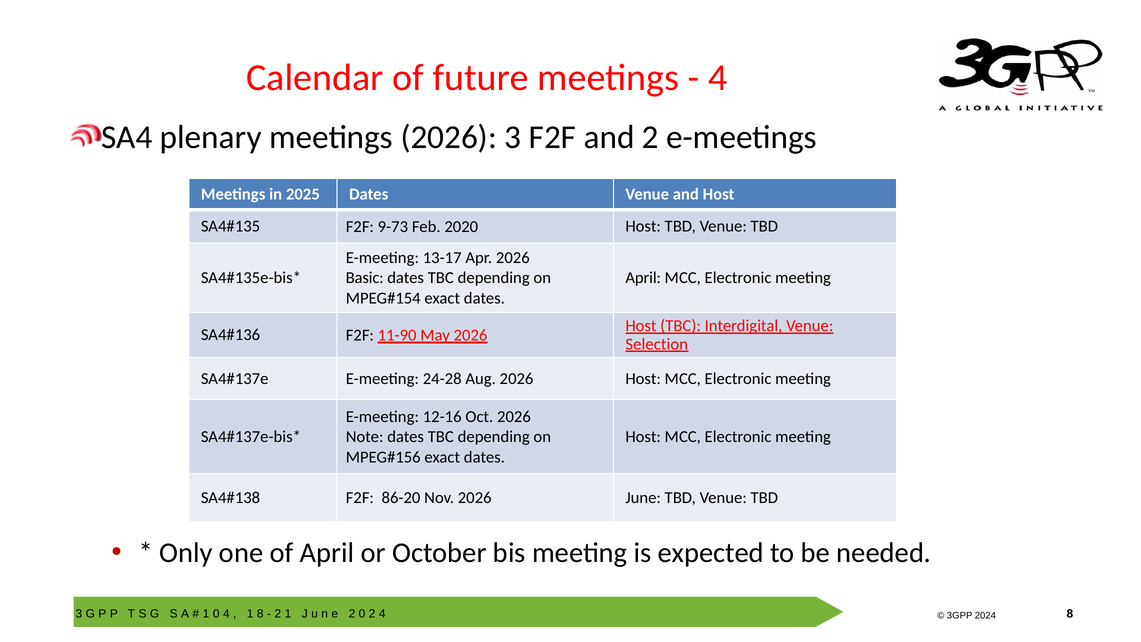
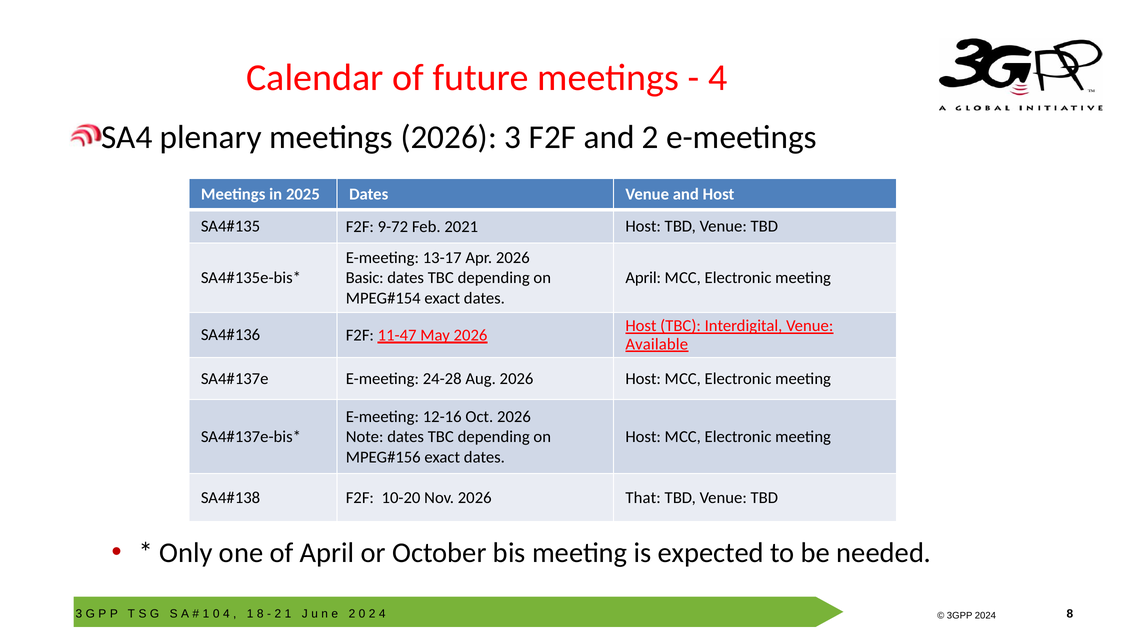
9-73: 9-73 -> 9-72 (393, 227)
2020: 2020 -> 2021 (461, 227)
11-90: 11-90 -> 11-47 (397, 335)
Selection: Selection -> Available (657, 344)
86-20: 86-20 -> 10-20 (401, 498)
June: June -> That (643, 497)
